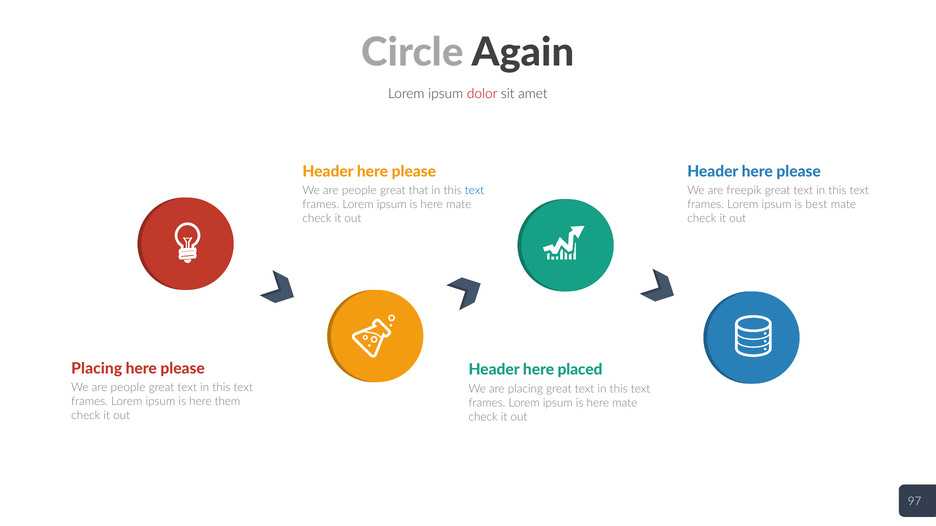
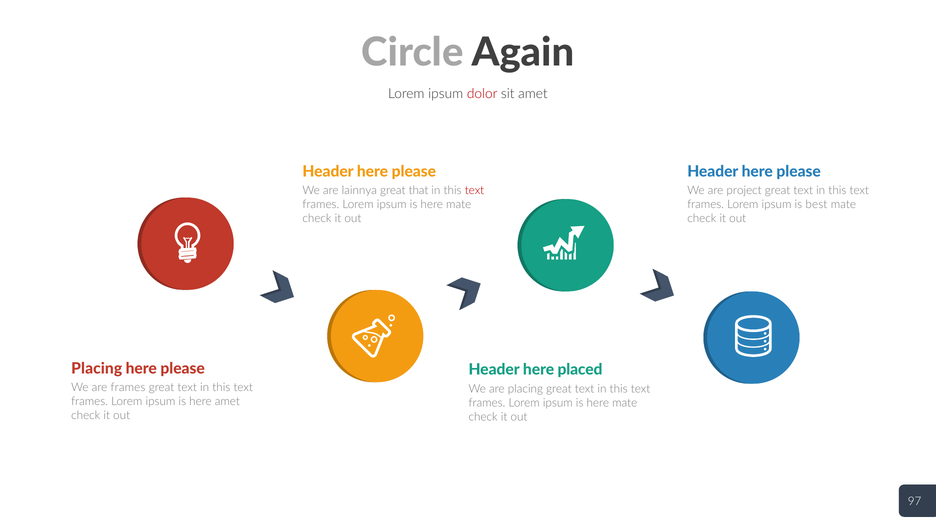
people: people -> lainnya (359, 191)
text colour: blue -> red (475, 191)
freepik: freepik -> project (744, 191)
people: people -> frames (128, 388)
here them: them -> amet (227, 402)
